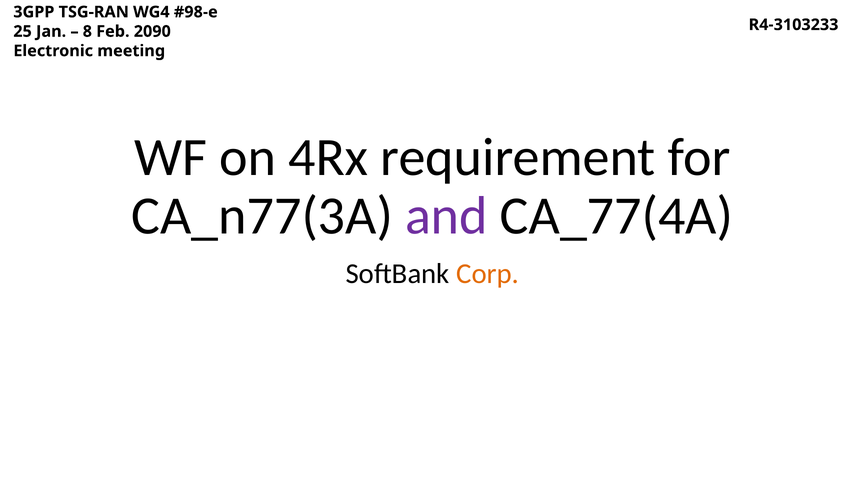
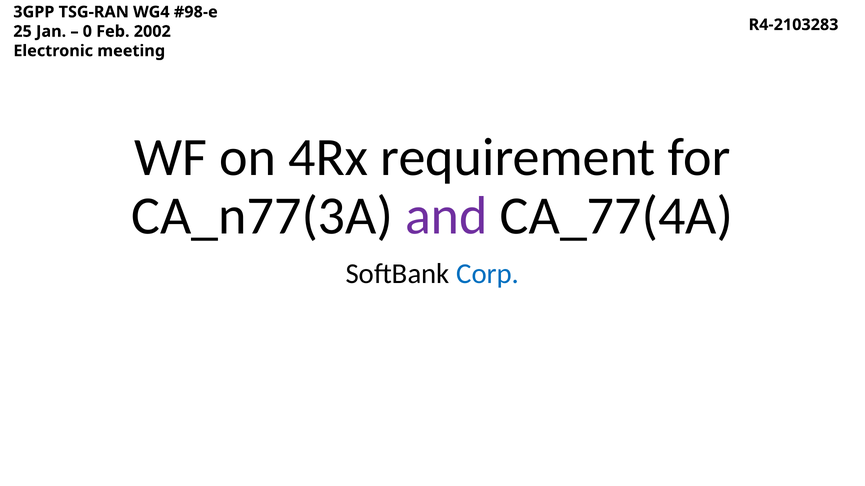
R4-3103233: R4-3103233 -> R4-2103283 (794, 25)
8: 8 -> 0 (87, 31)
2090: 2090 -> 2002 (152, 31)
Corp colour: orange -> blue (488, 274)
